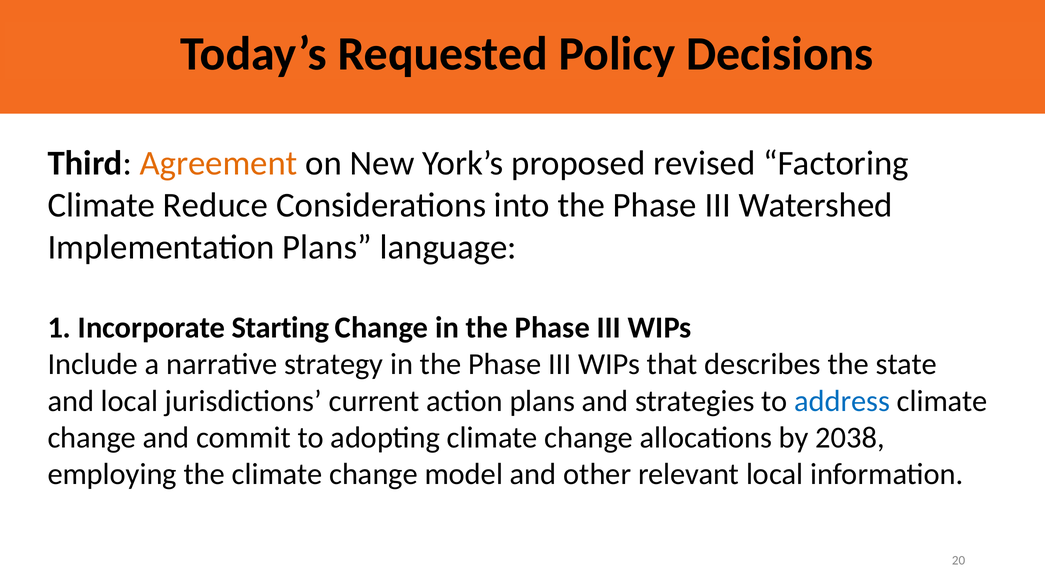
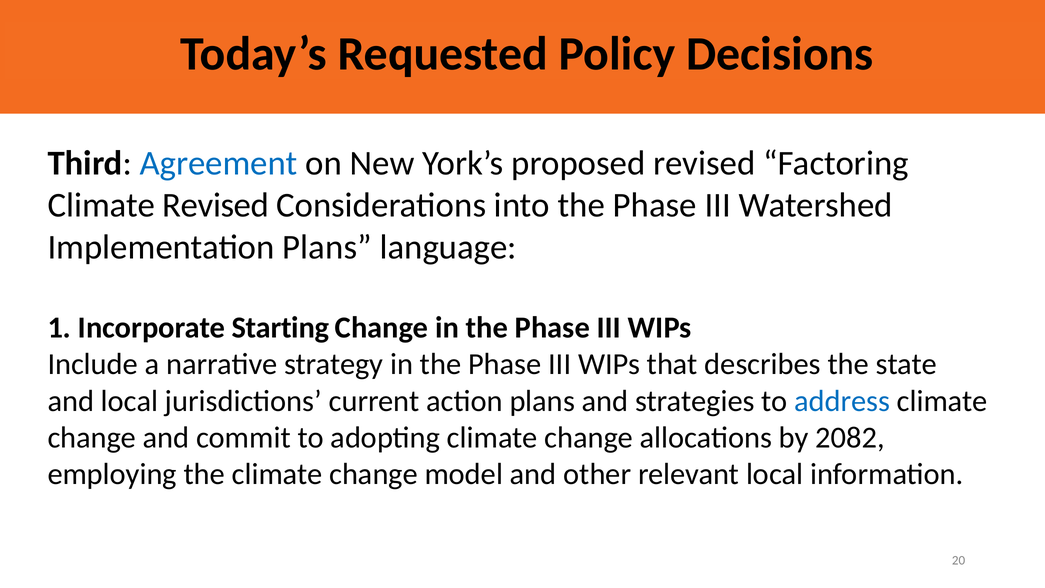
Agreement colour: orange -> blue (219, 163)
Climate Reduce: Reduce -> Revised (216, 205)
2038: 2038 -> 2082 (850, 438)
